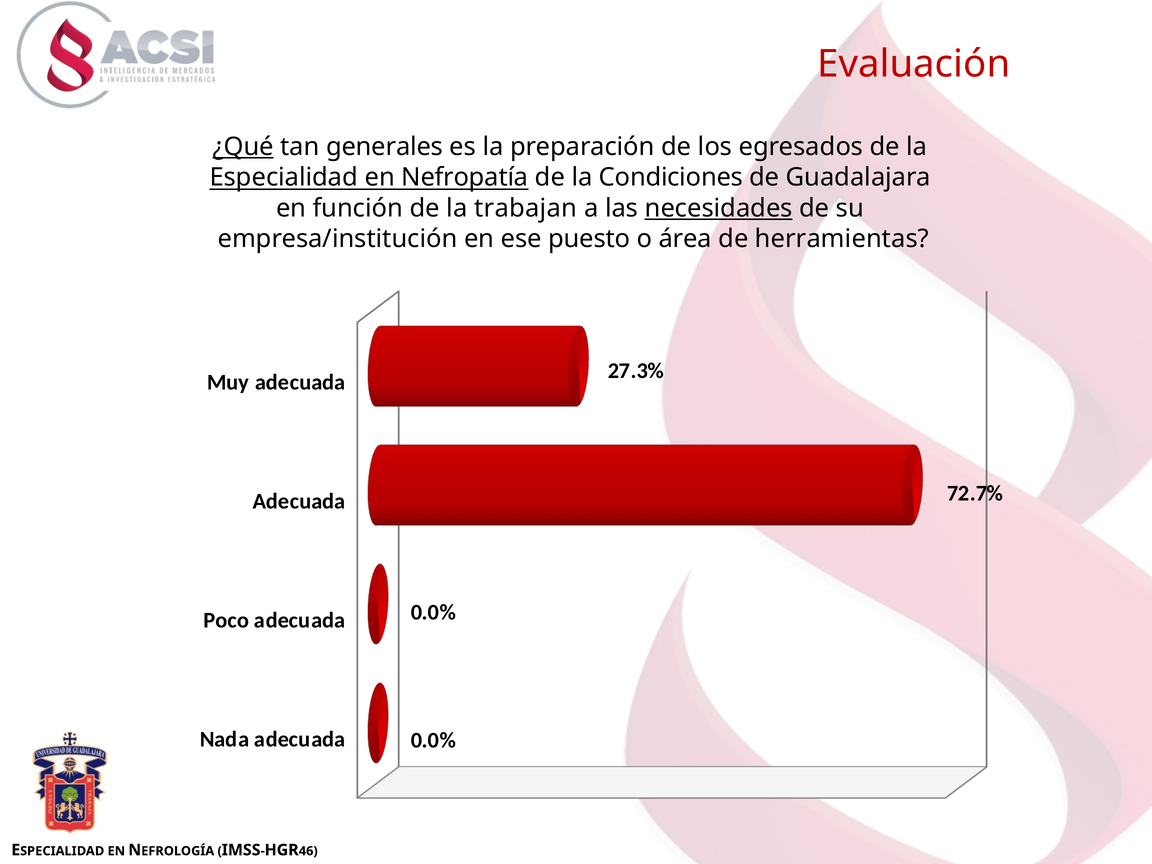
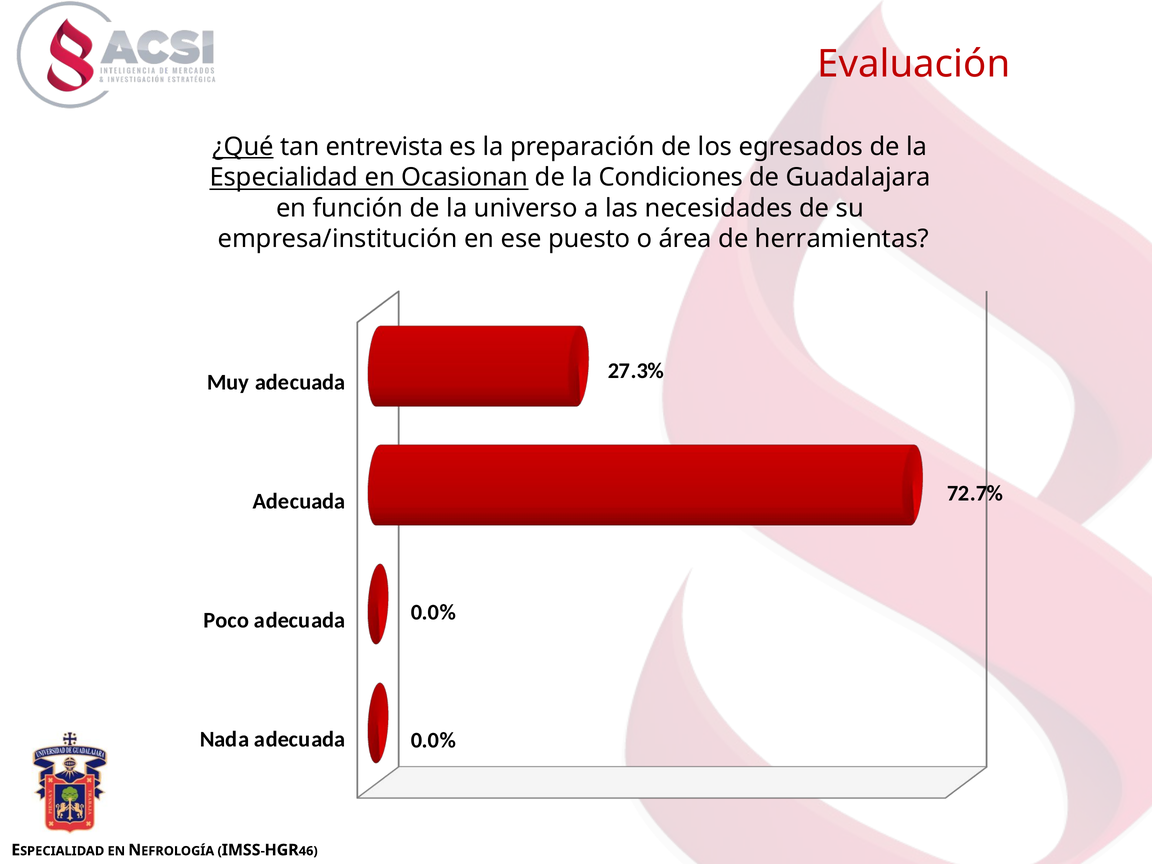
generales: generales -> entrevista (385, 147)
Nefropatía: Nefropatía -> Ocasionan (465, 178)
trabajan: trabajan -> universo (526, 208)
necesidades underline: present -> none (719, 208)
